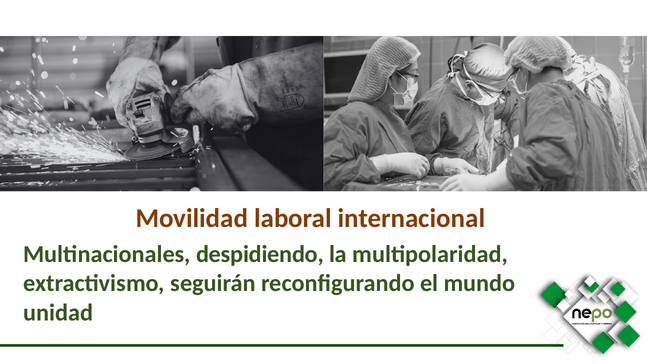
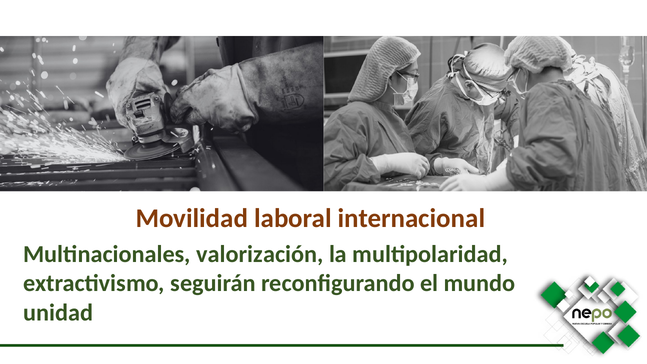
despidiendo: despidiendo -> valorización (260, 254)
